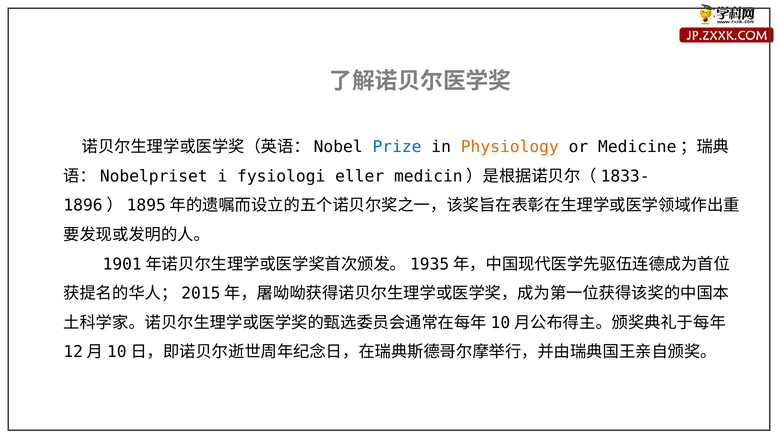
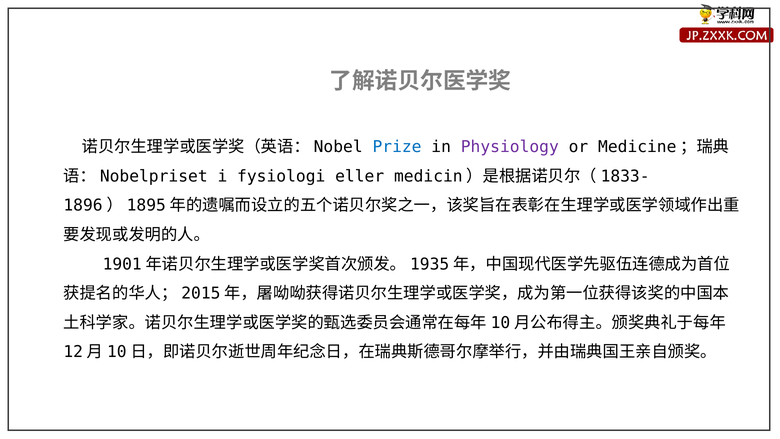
Physiology colour: orange -> purple (510, 147)
